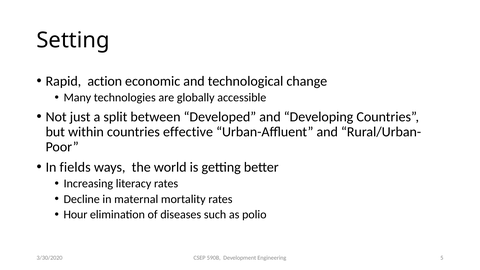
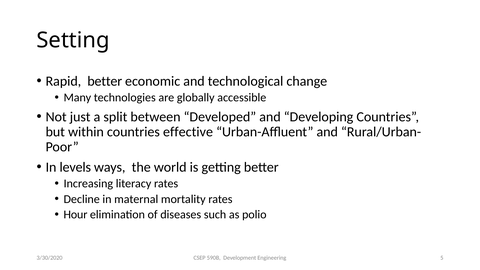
Rapid action: action -> better (105, 81)
fields: fields -> levels (75, 167)
